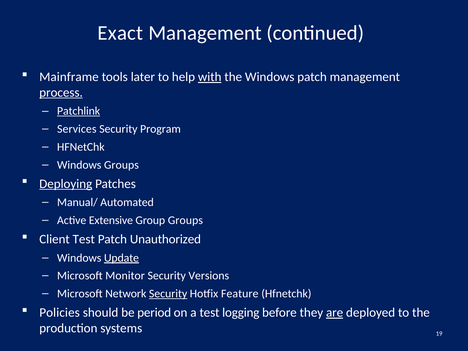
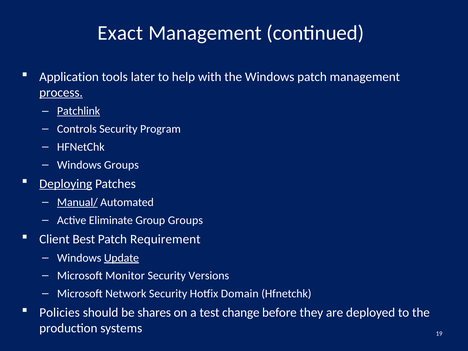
Mainframe: Mainframe -> Application (69, 77)
with underline: present -> none (210, 77)
Services: Services -> Controls (77, 129)
Manual/ underline: none -> present (77, 202)
Extensive: Extensive -> Eliminate (111, 220)
Client Test: Test -> Best (84, 239)
Unauthorized: Unauthorized -> Requirement (165, 239)
Security underline: present -> none (168, 294)
Feature: Feature -> Domain (240, 294)
period: period -> shares (154, 313)
logging: logging -> change (241, 313)
are underline: present -> none (335, 313)
